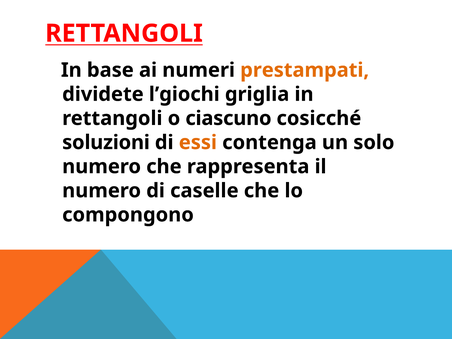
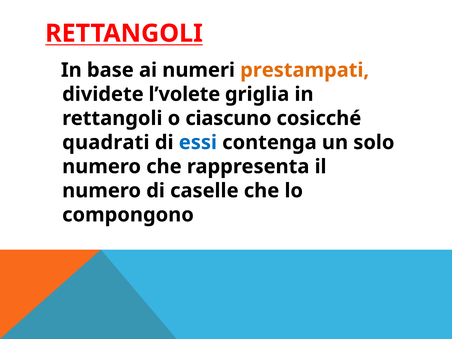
l’giochi: l’giochi -> l’volete (184, 94)
soluzioni: soluzioni -> quadrati (106, 142)
essi colour: orange -> blue (198, 142)
